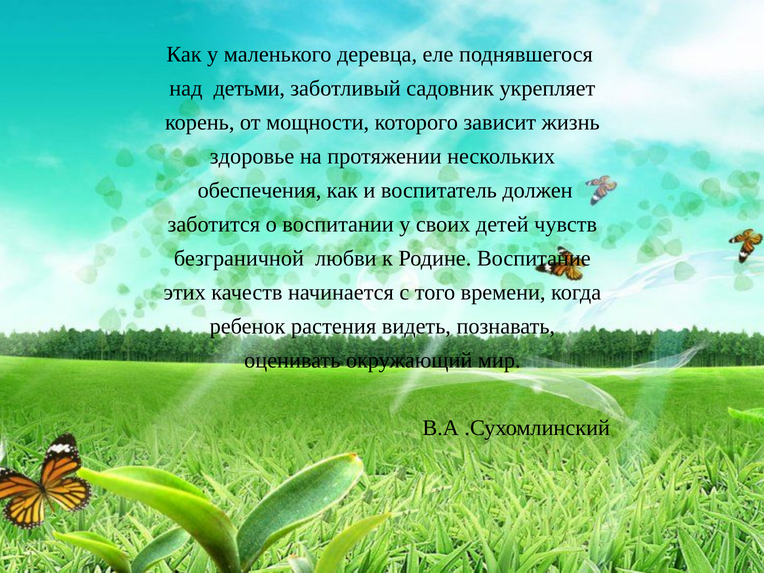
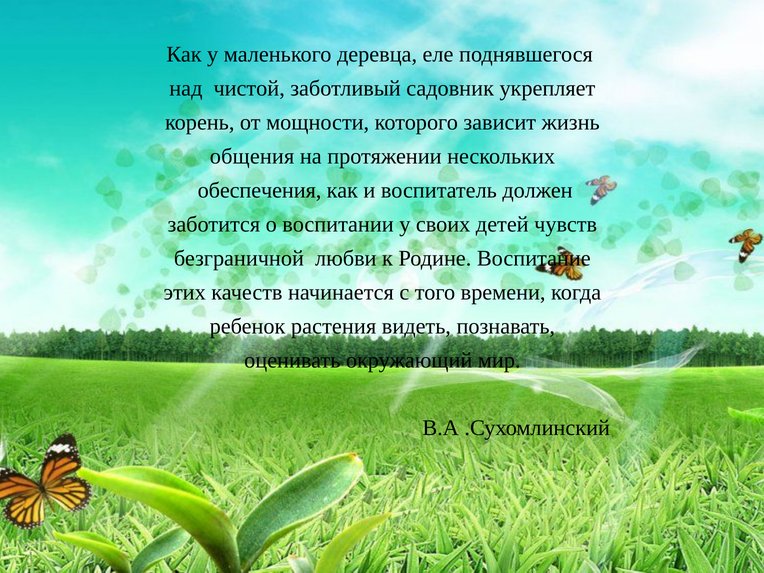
детьми: детьми -> чистой (249, 89)
здоровье: здоровье -> общения (252, 156)
